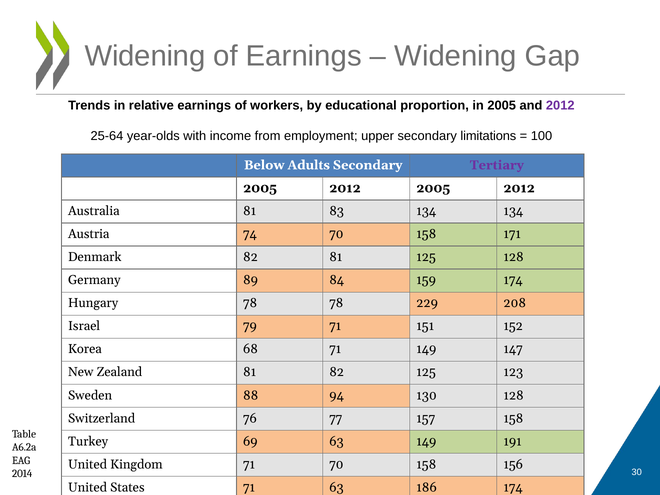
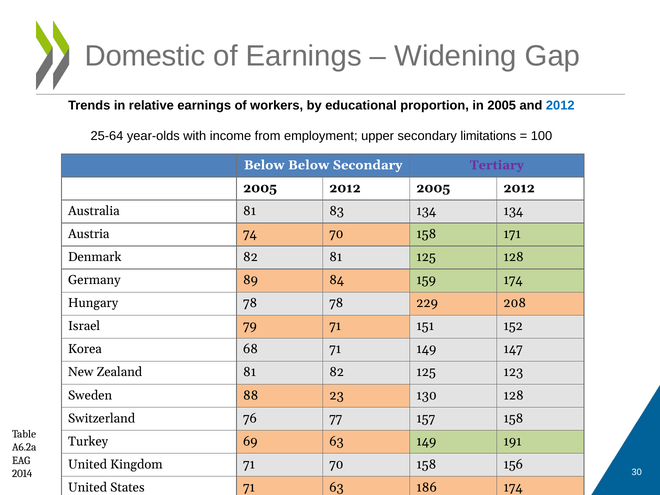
Widening: Widening -> Domestic (145, 56)
2012 colour: purple -> blue (560, 105)
Below Adults: Adults -> Below (309, 165)
94: 94 -> 23 (337, 395)
